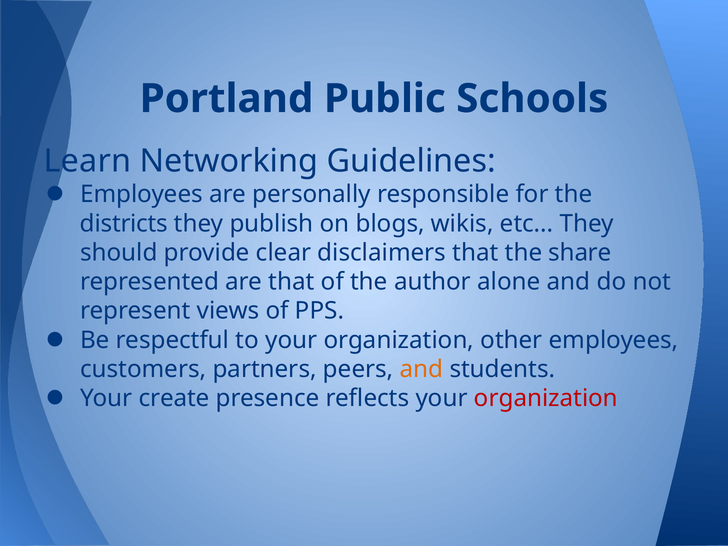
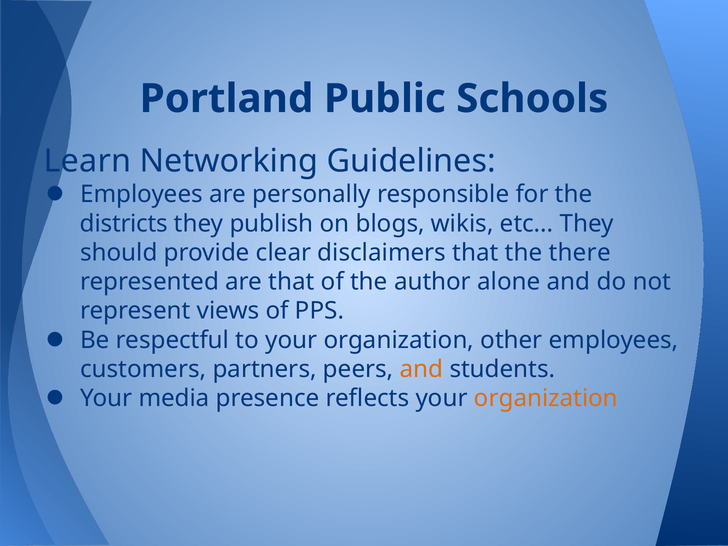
share: share -> there (580, 253)
create: create -> media (174, 398)
organization colour: red -> orange (546, 398)
